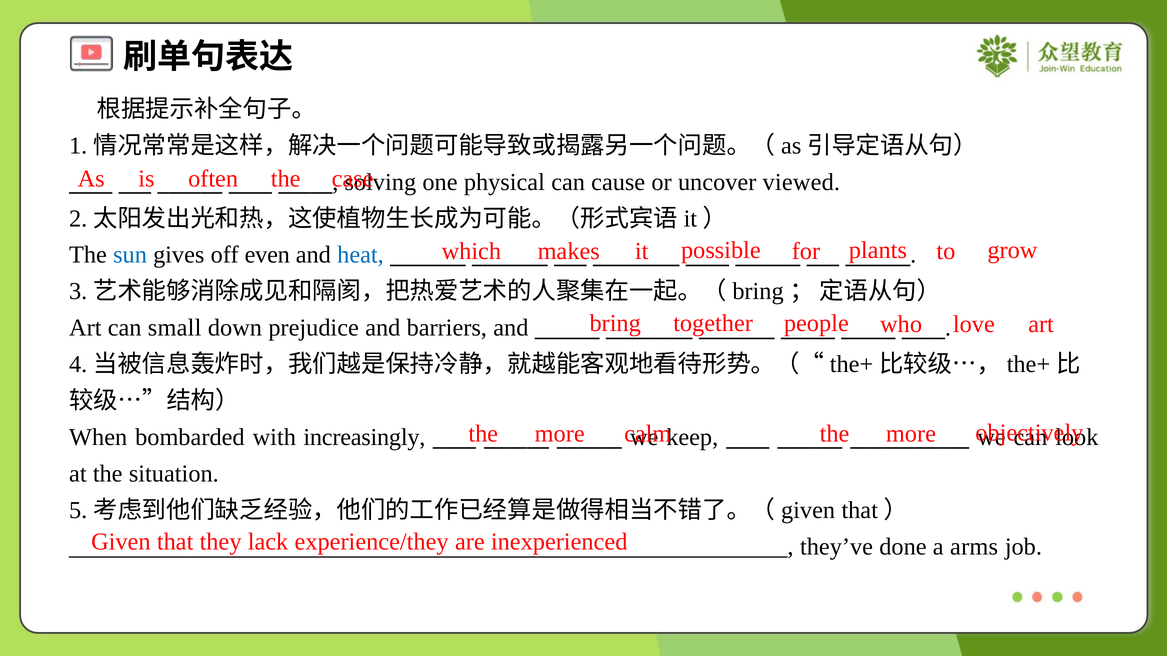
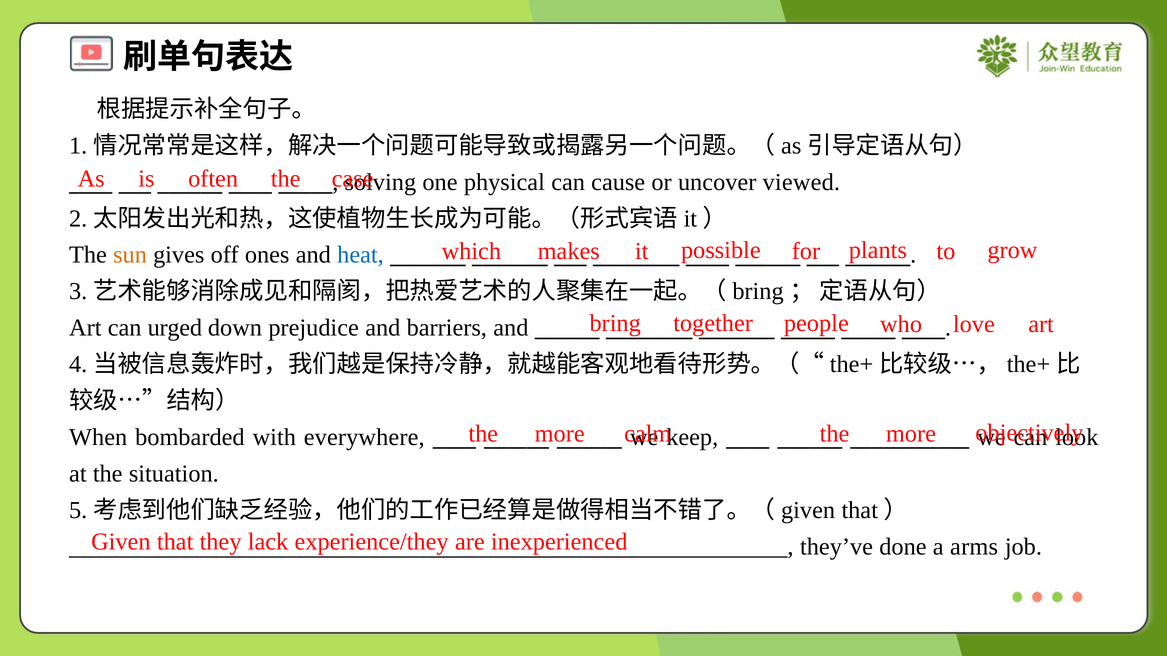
sun colour: blue -> orange (130, 255)
even: even -> ones (267, 255)
small: small -> urged (175, 328)
increasingly: increasingly -> everywhere (364, 438)
